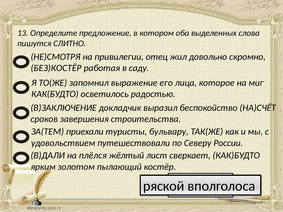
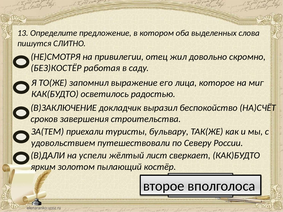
плёлся: плёлся -> успели (93, 156)
ряской: ряской -> второе (164, 186)
